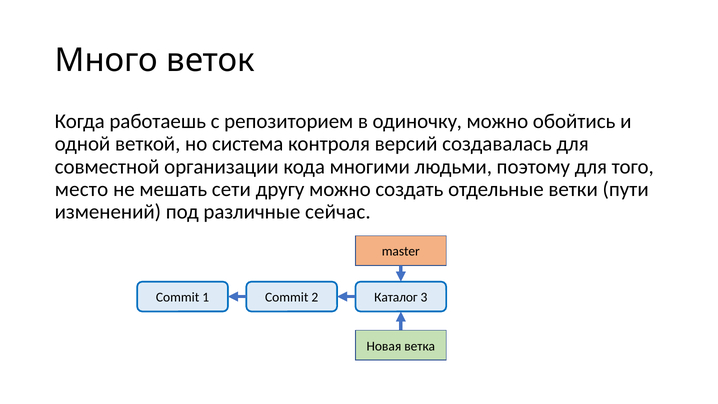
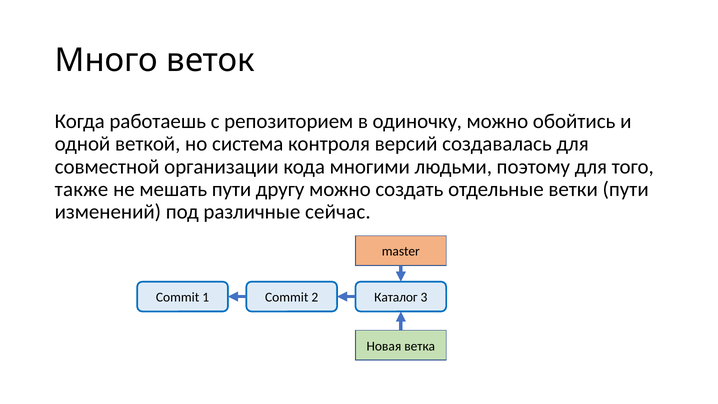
место: место -> также (81, 189)
мешать сети: сети -> пути (232, 189)
